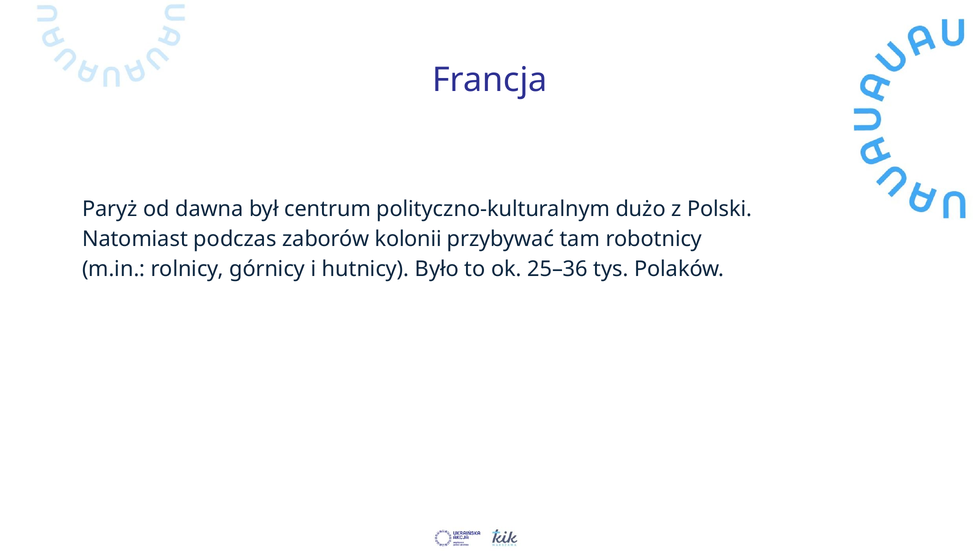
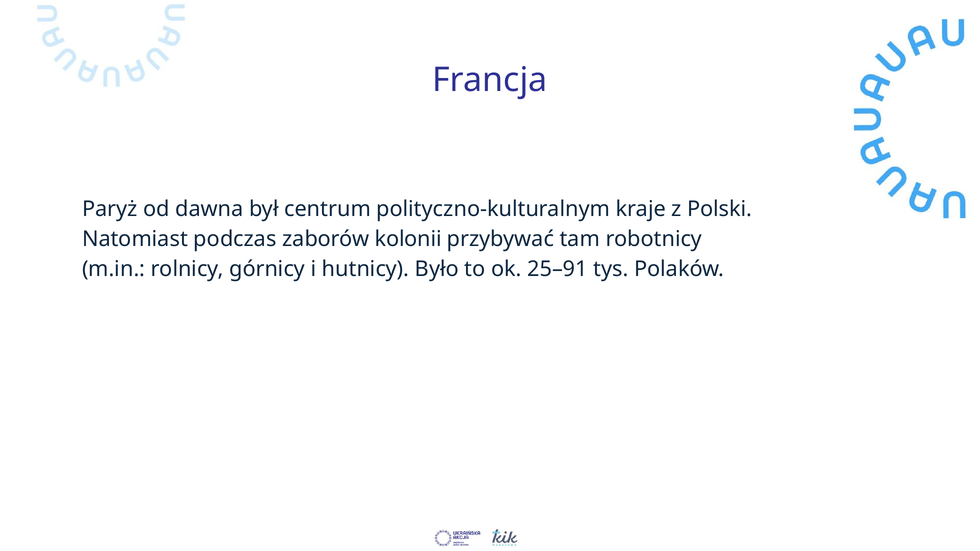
dużo: dużo -> kraje (641, 209)
25–36: 25–36 -> 25–91 (558, 269)
